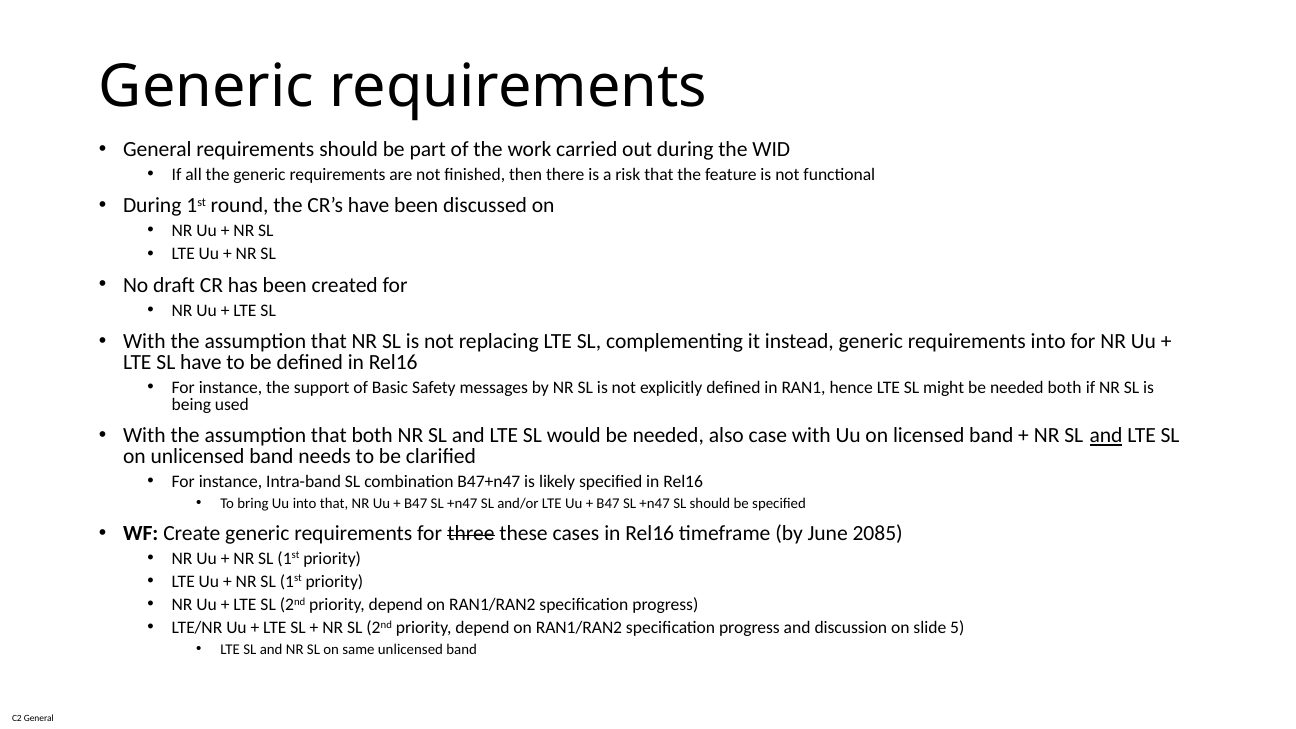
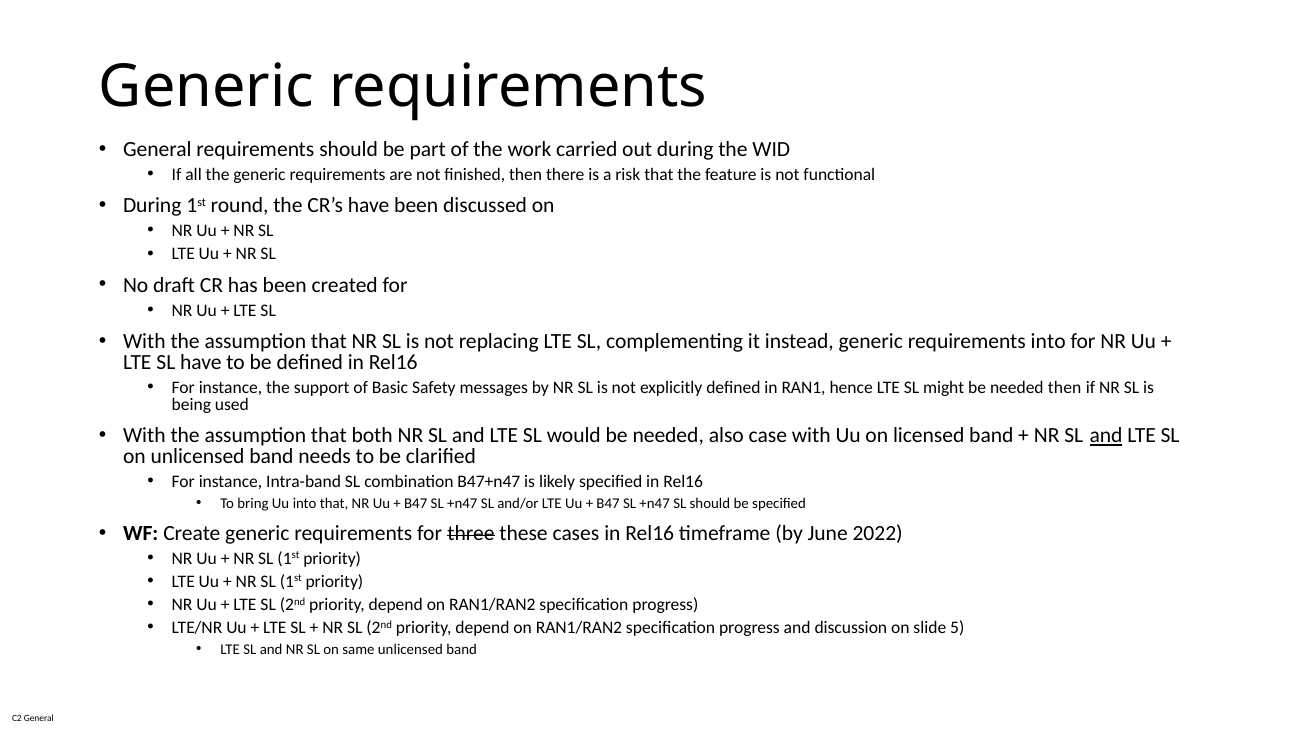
needed both: both -> then (1065, 388)
2085: 2085 -> 2022 (878, 533)
